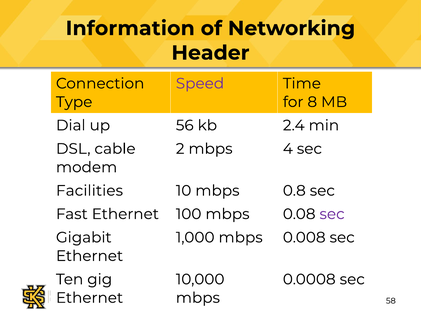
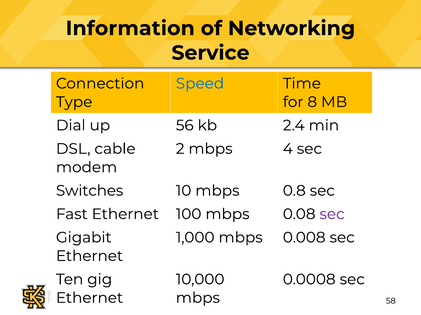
Header: Header -> Service (210, 53)
Speed colour: purple -> blue (200, 84)
Facilities: Facilities -> Switches (90, 191)
